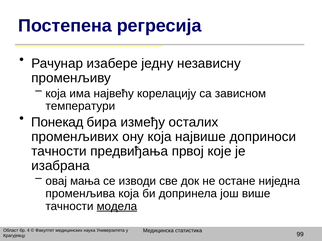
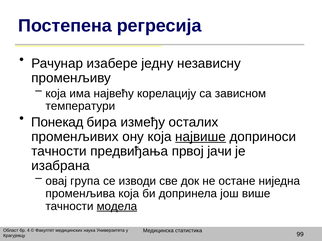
највише underline: none -> present (201, 137)
које: које -> јачи (220, 151)
мања: мања -> група (85, 182)
